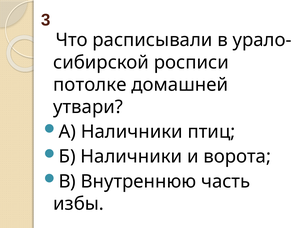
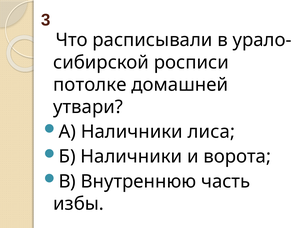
птиц: птиц -> лиса (211, 132)
